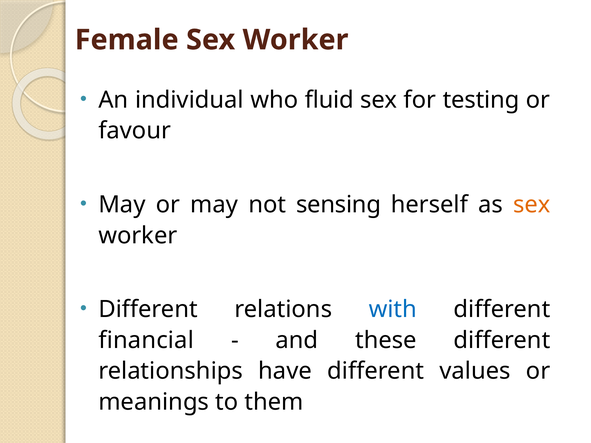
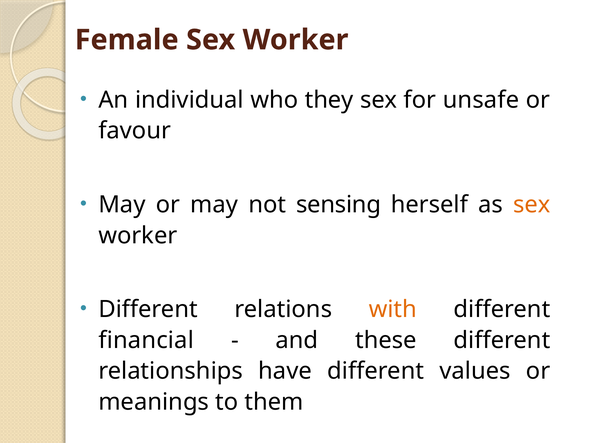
fluid: fluid -> they (329, 100)
testing: testing -> unsafe (481, 100)
with colour: blue -> orange (393, 310)
